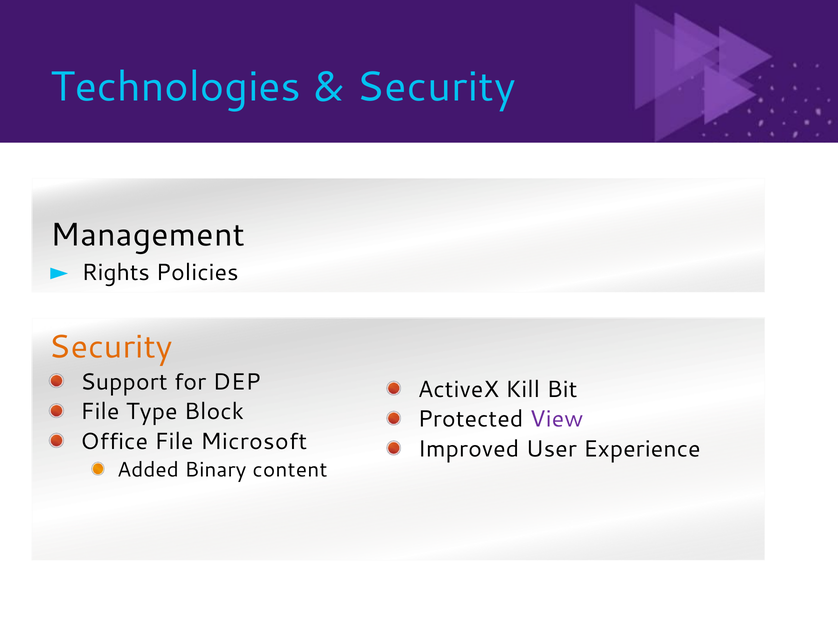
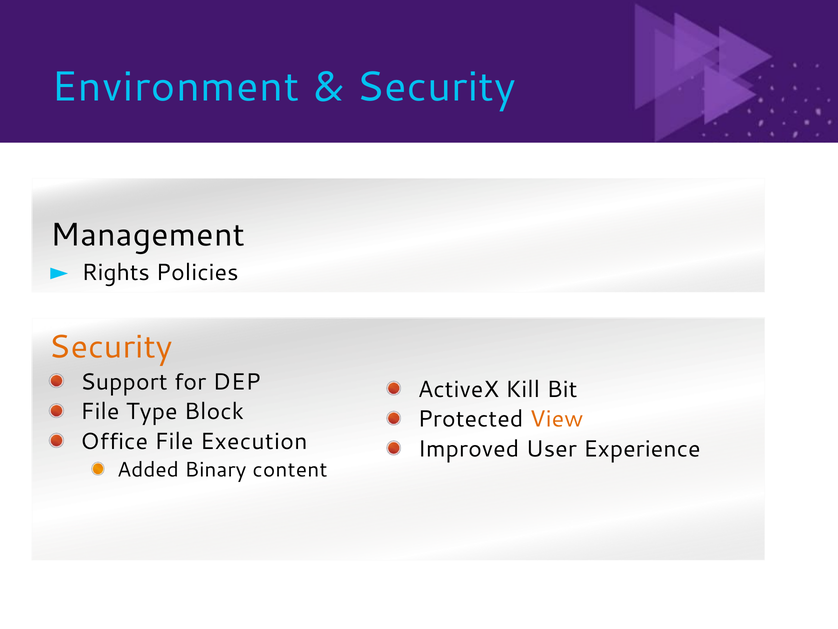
Technologies: Technologies -> Environment (175, 87)
View colour: purple -> orange (557, 419)
Microsoft: Microsoft -> Execution (254, 441)
